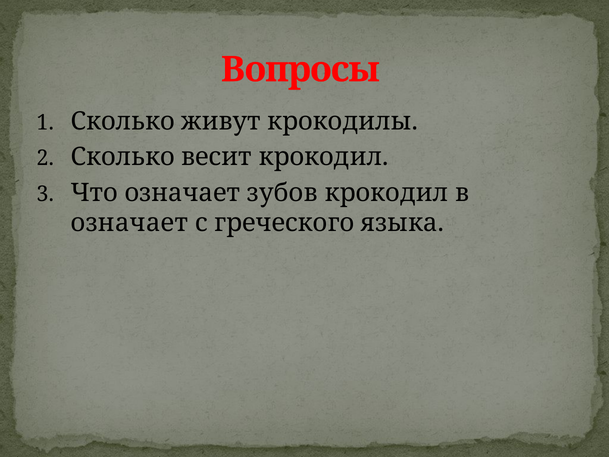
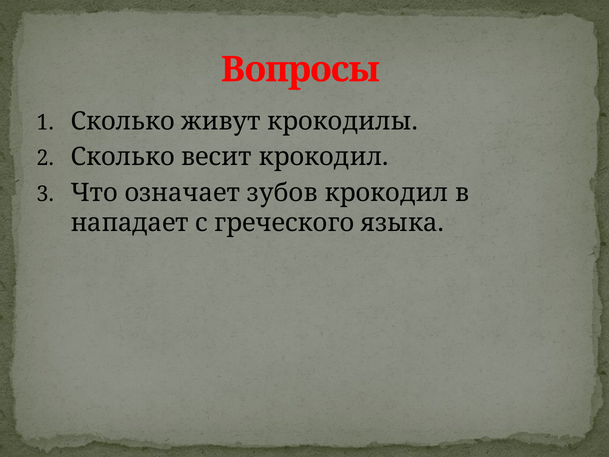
означает: означает -> нападает (130, 223)
